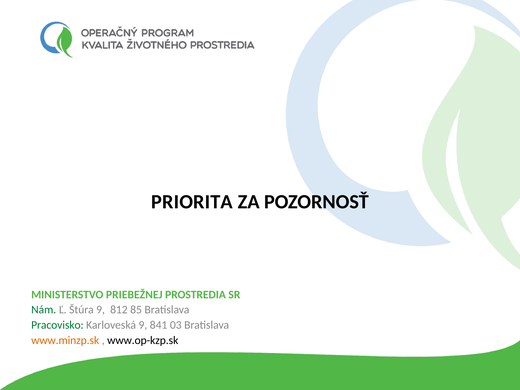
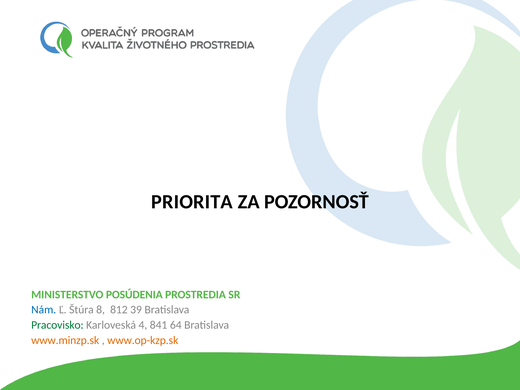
PRIEBEŽNEJ: PRIEBEŽNEJ -> POSÚDENIA (134, 295)
Nám colour: green -> blue (44, 310)
Štúra 9: 9 -> 8 (101, 310)
85: 85 -> 39 (136, 310)
Karloveská 9: 9 -> 4 (143, 325)
03: 03 -> 64 (176, 325)
www.op-kzp.sk colour: black -> orange (143, 340)
